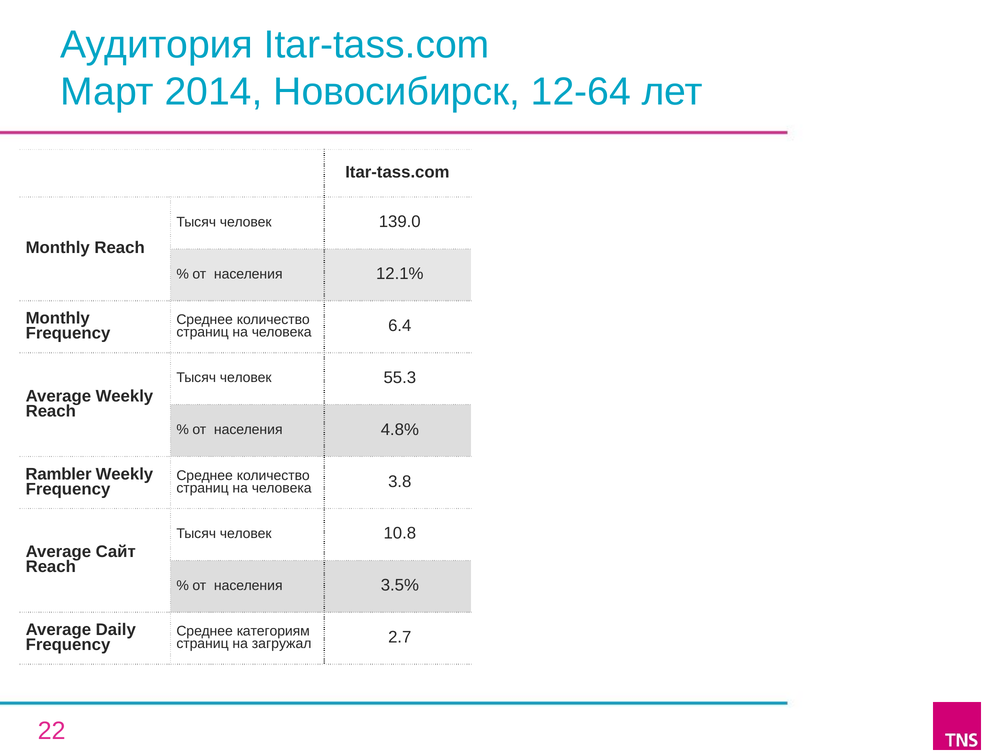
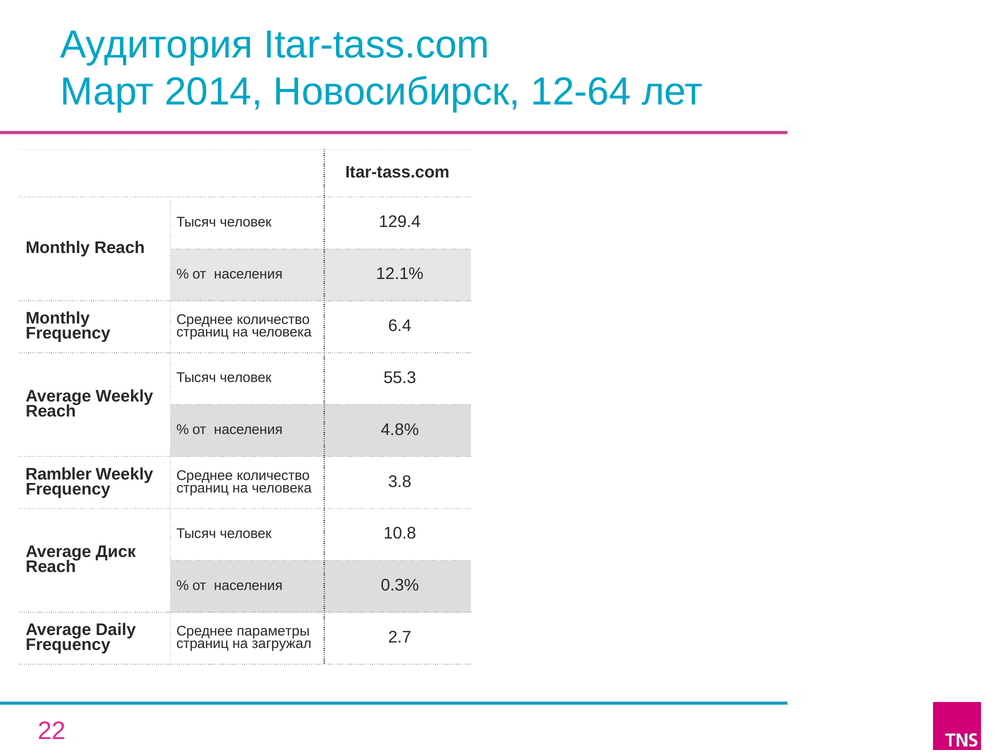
139.0: 139.0 -> 129.4 (400, 222)
Сайт: Сайт -> Диск (116, 552)
3.5%: 3.5% -> 0.3% (400, 586)
категориям: категориям -> параметры (273, 631)
